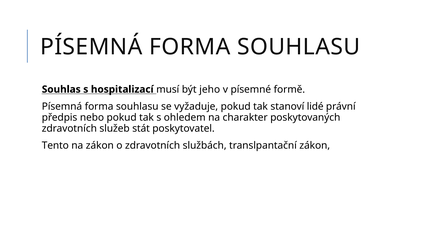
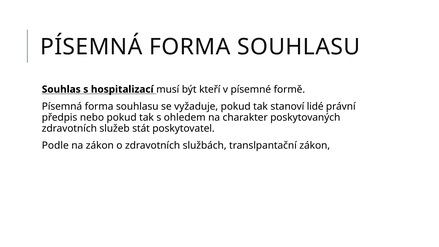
jeho: jeho -> kteří (210, 89)
Tento: Tento -> Podle (55, 146)
